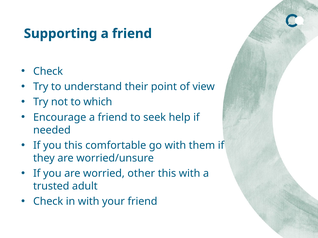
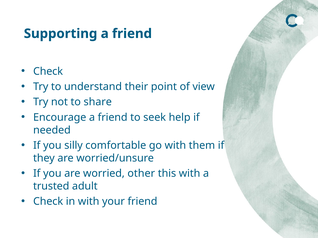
which: which -> share (98, 102)
you this: this -> silly (73, 146)
